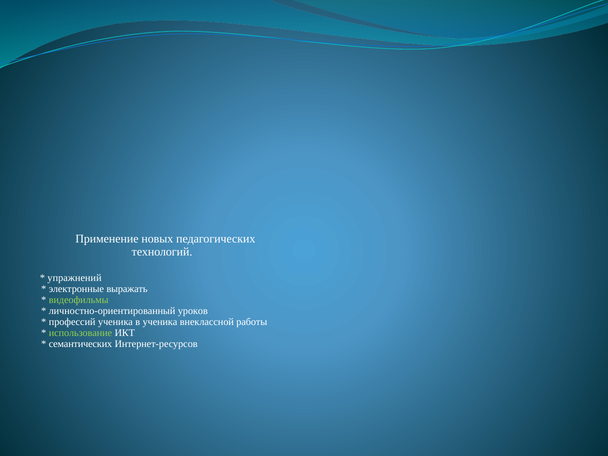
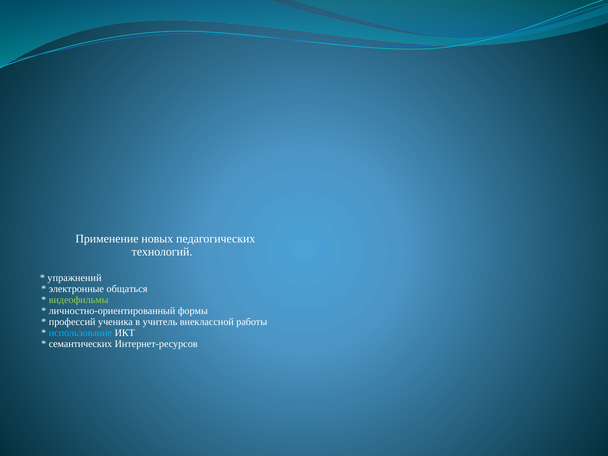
выражать: выражать -> общаться (127, 289)
уроков: уроков -> формы (193, 311)
в ученика: ученика -> учитель (160, 322)
использование colour: light green -> light blue (80, 333)
